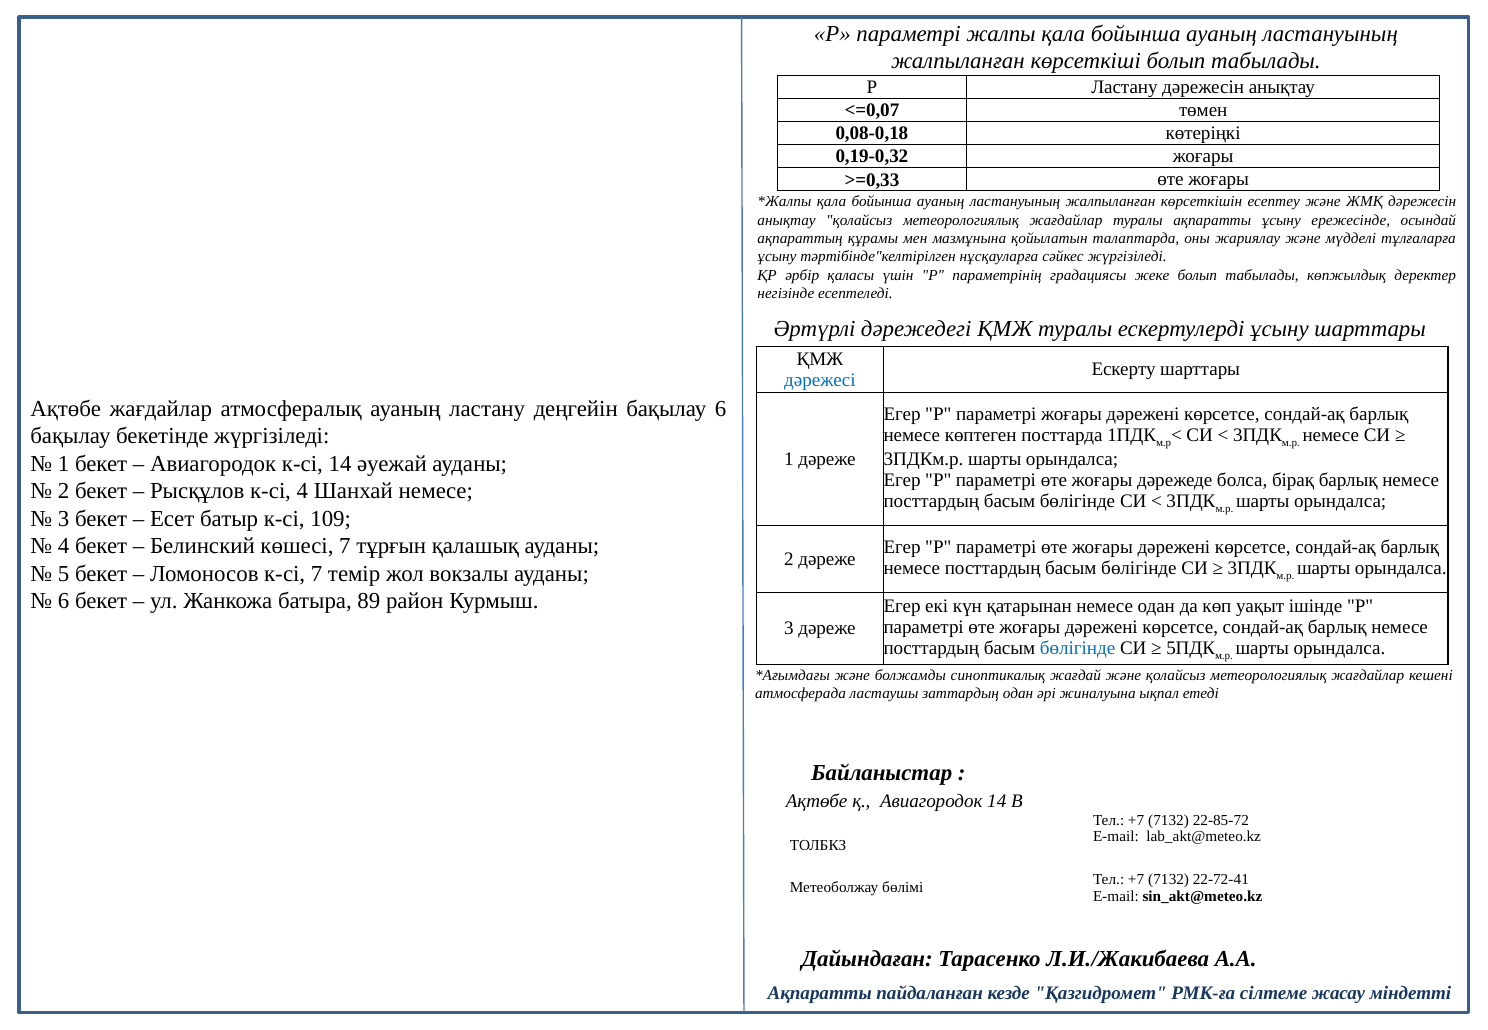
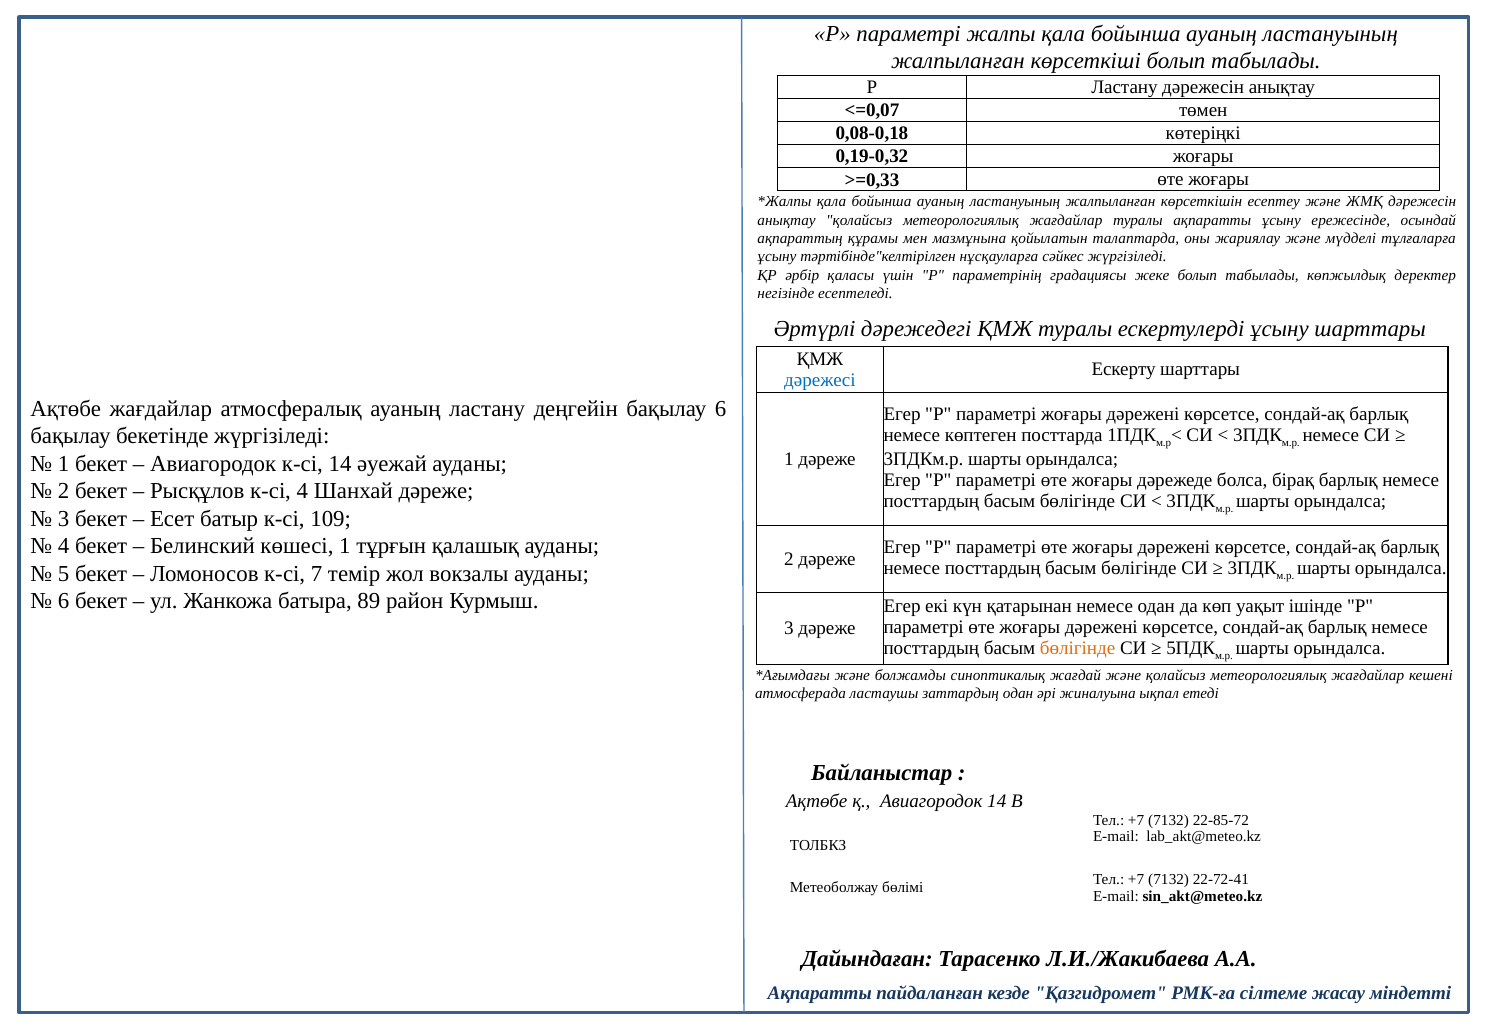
Шанхай немесе: немесе -> дәреже (436, 491)
көшесі 7: 7 -> 1 (345, 546)
бөлігінде colour: blue -> orange (1078, 648)
